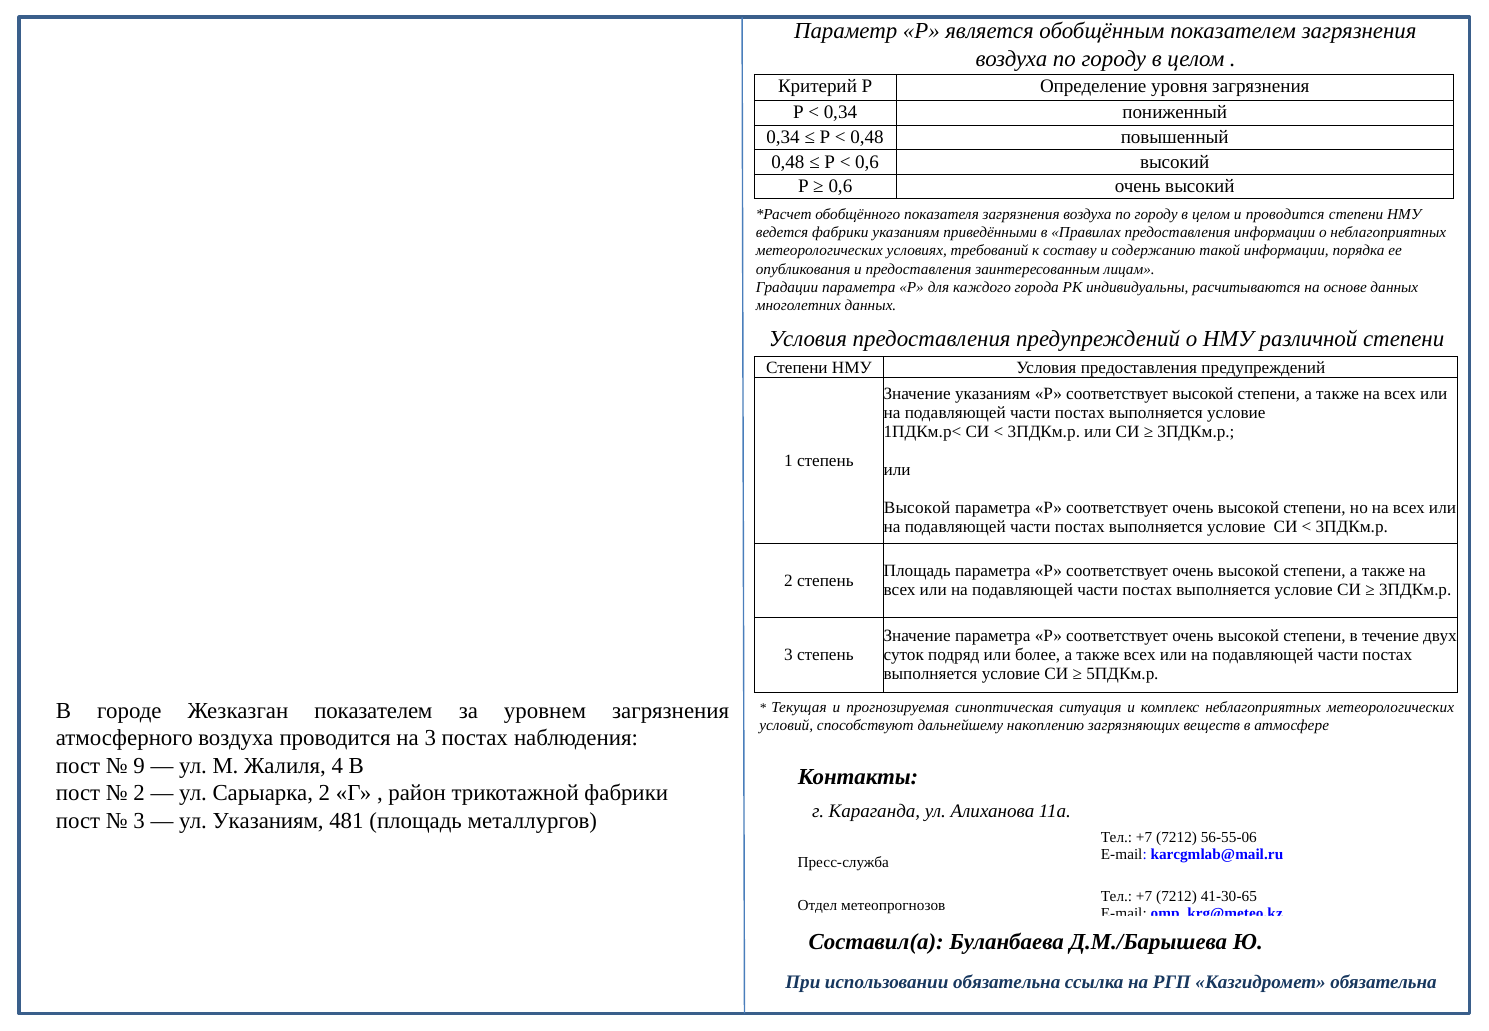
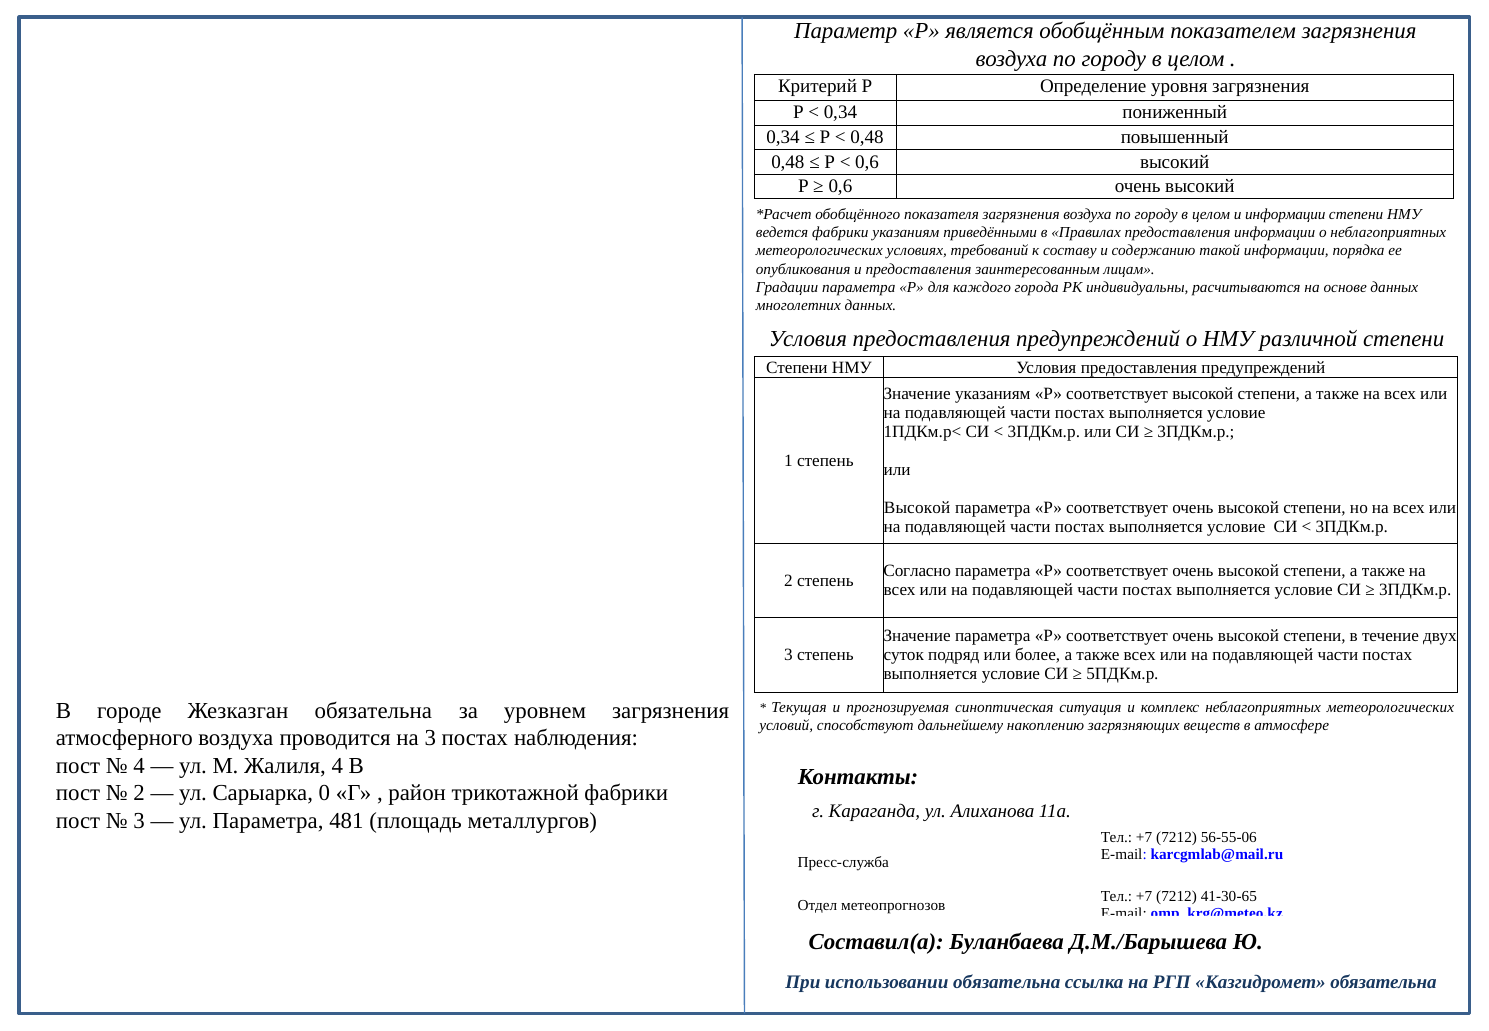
и проводится: проводится -> информации (1285, 214)
Площадь: Площадь -> Согласно (917, 571)
Жезказган показателем: показателем -> обязательна (373, 711)
9: 9 -> 4 (139, 766)
Сарыарка 2: 2 -> 0 (324, 793)
ул Указаниям: Указаниям -> Параметра (268, 821)
